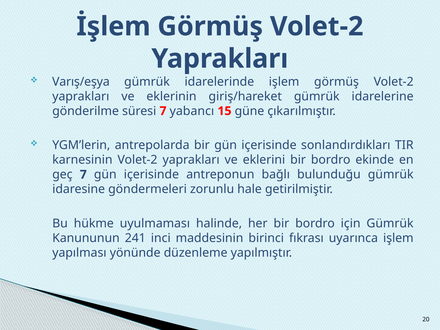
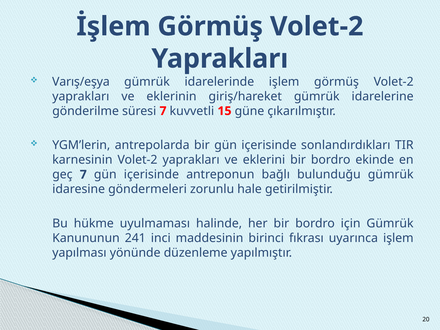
yabancı: yabancı -> kuvvetli (192, 111)
